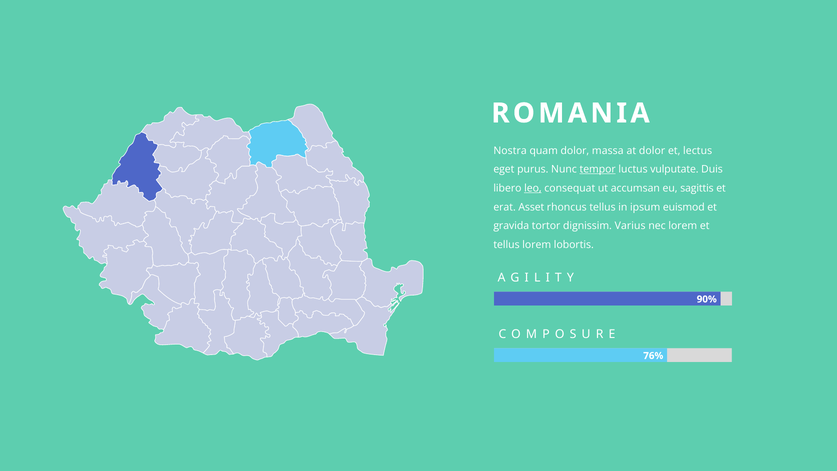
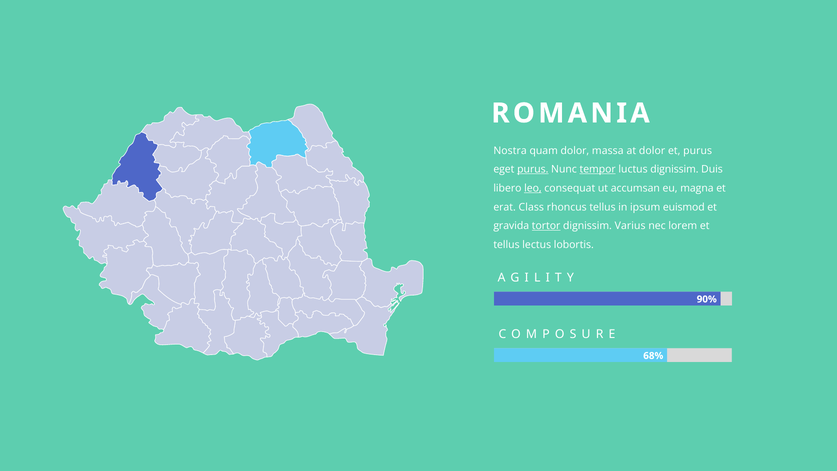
et lectus: lectus -> purus (698, 151)
purus underline: none -> present (533, 169)
luctus vulputate: vulputate -> dignissim (674, 169)
sagittis: sagittis -> magna (697, 188)
Asset: Asset -> Class (531, 207)
tortor underline: none -> present (546, 226)
tellus lorem: lorem -> lectus (537, 245)
76%: 76% -> 68% (653, 356)
